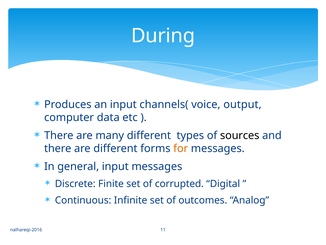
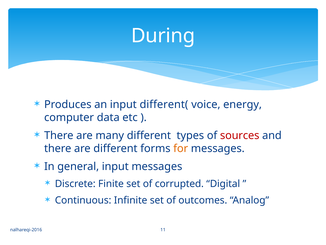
channels(: channels( -> different( (164, 104)
output: output -> energy (243, 104)
sources colour: black -> red (240, 135)
